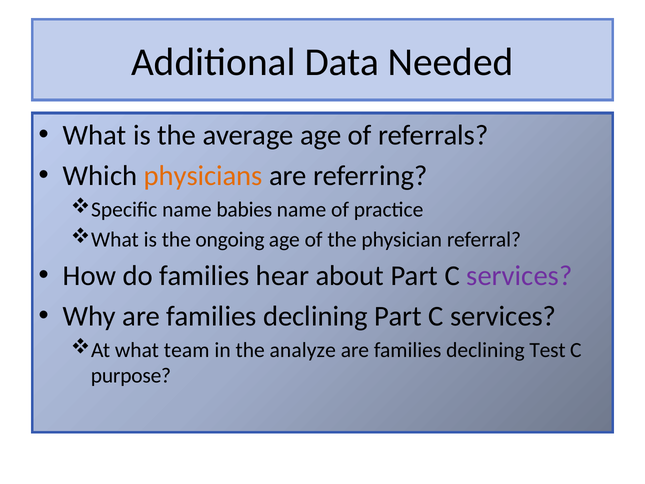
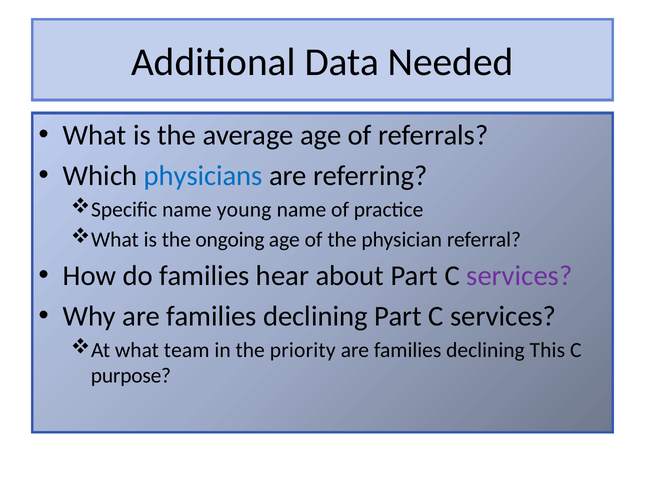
physicians colour: orange -> blue (203, 175)
babies: babies -> young (244, 209)
analyze: analyze -> priority (303, 350)
Test: Test -> This (547, 350)
